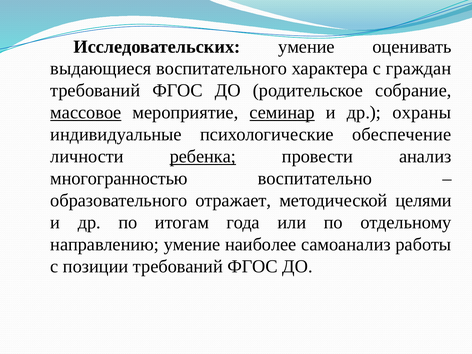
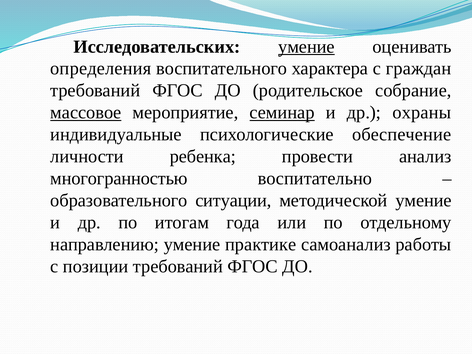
умение underline: none -> present (307, 47)
выдающиеся: выдающиеся -> определения (101, 69)
ребенка underline: present -> none (203, 157)
отражает: отражает -> ситуации (233, 201)
методической целями: целями -> умение (424, 201)
наиболее: наиболее -> практике (261, 244)
